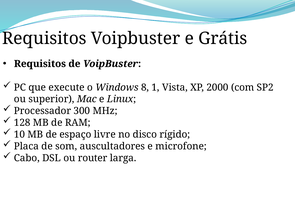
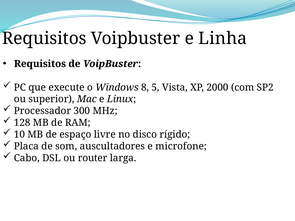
Grátis: Grátis -> Linha (223, 38)
1: 1 -> 5 (155, 87)
